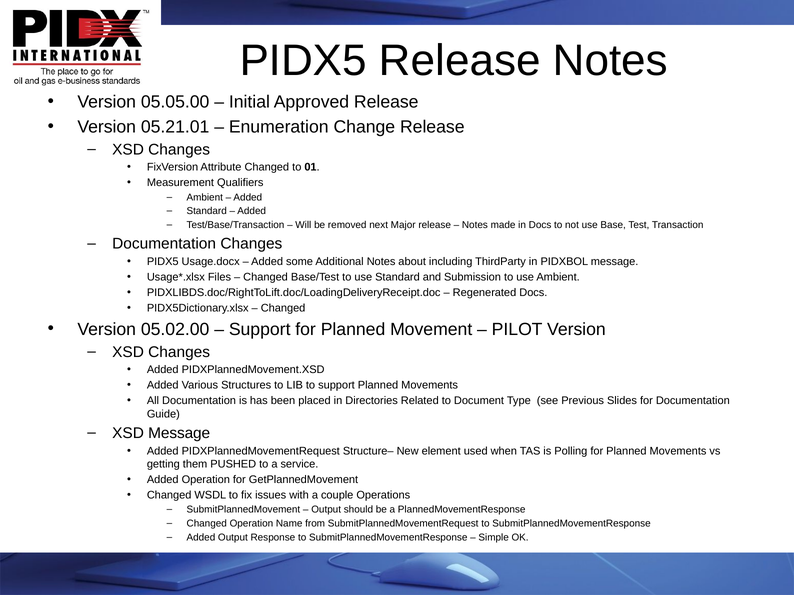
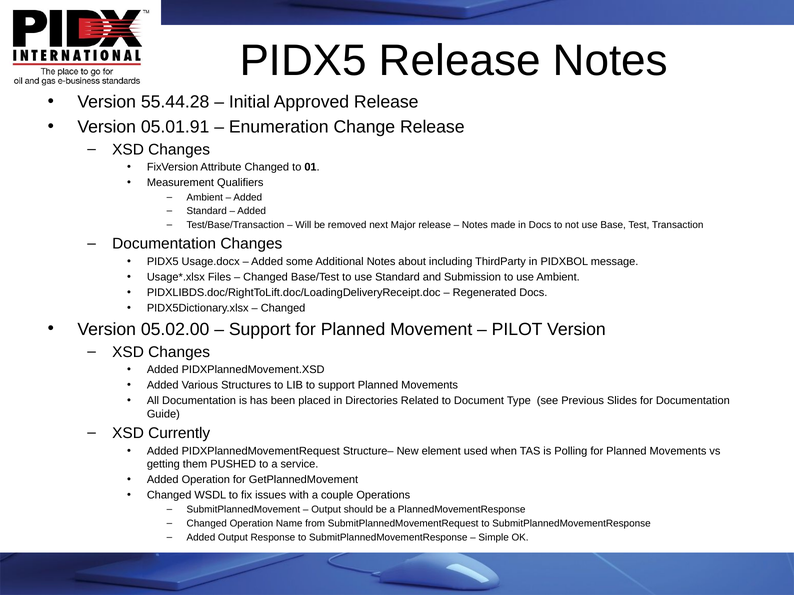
05.05.00: 05.05.00 -> 55.44.28 (175, 102)
05.21.01: 05.21.01 -> 05.01.91 (175, 127)
XSD Message: Message -> Currently (179, 434)
